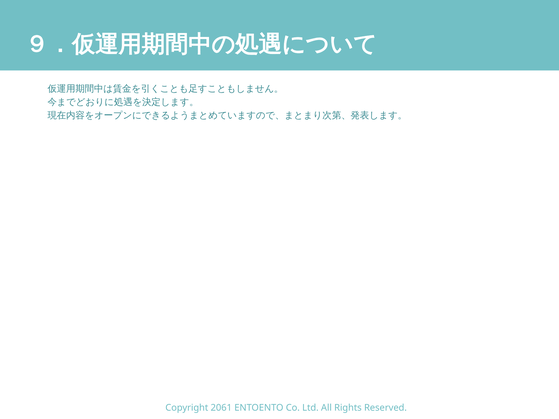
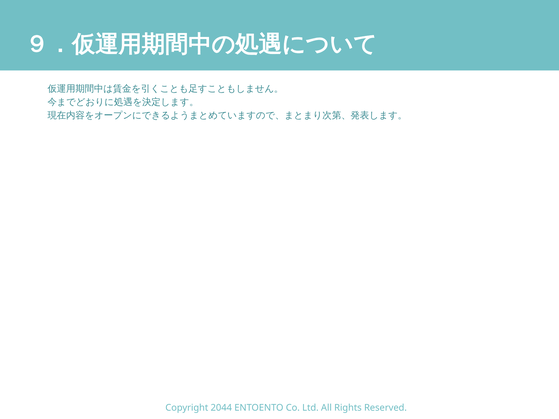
2061: 2061 -> 2044 (221, 408)
